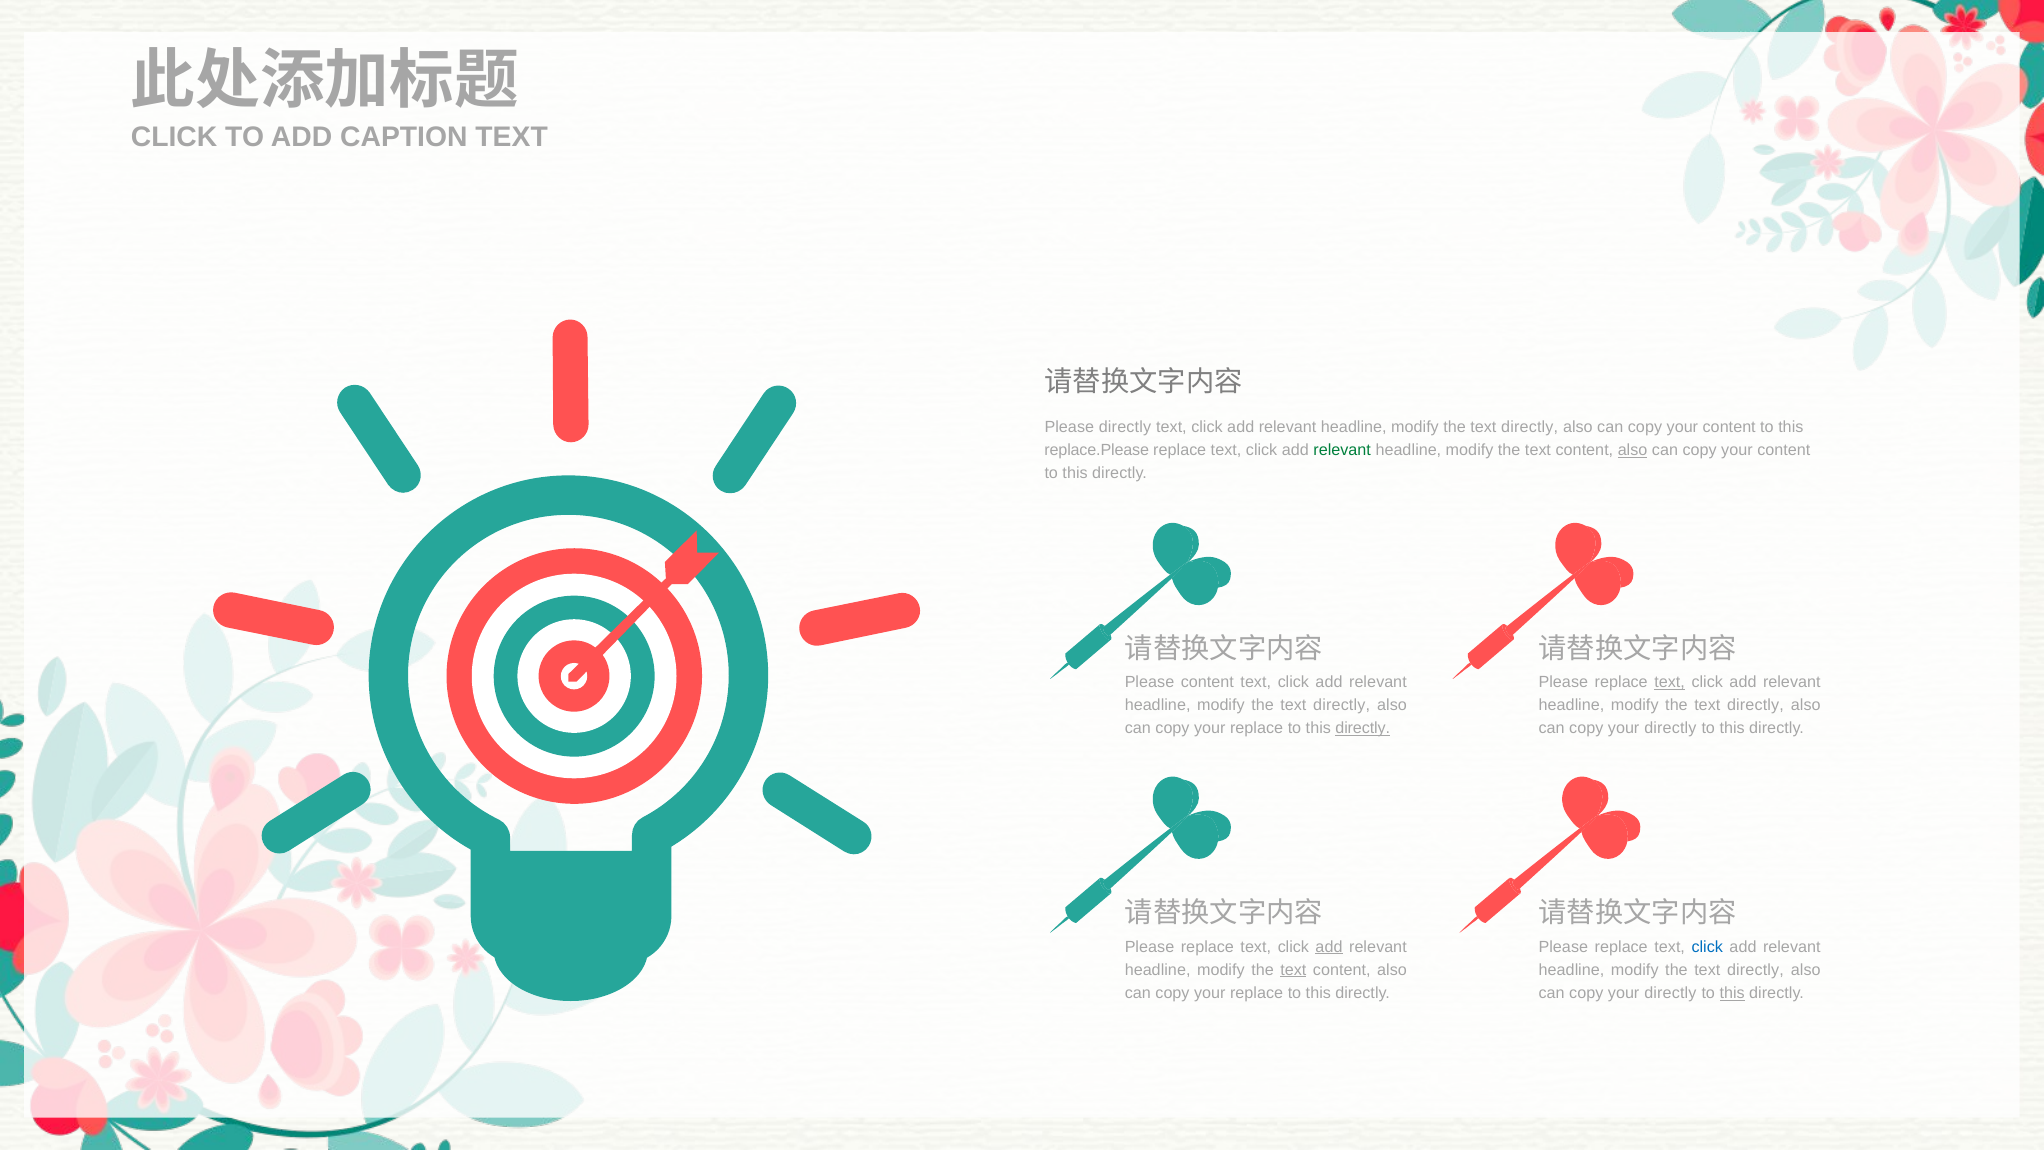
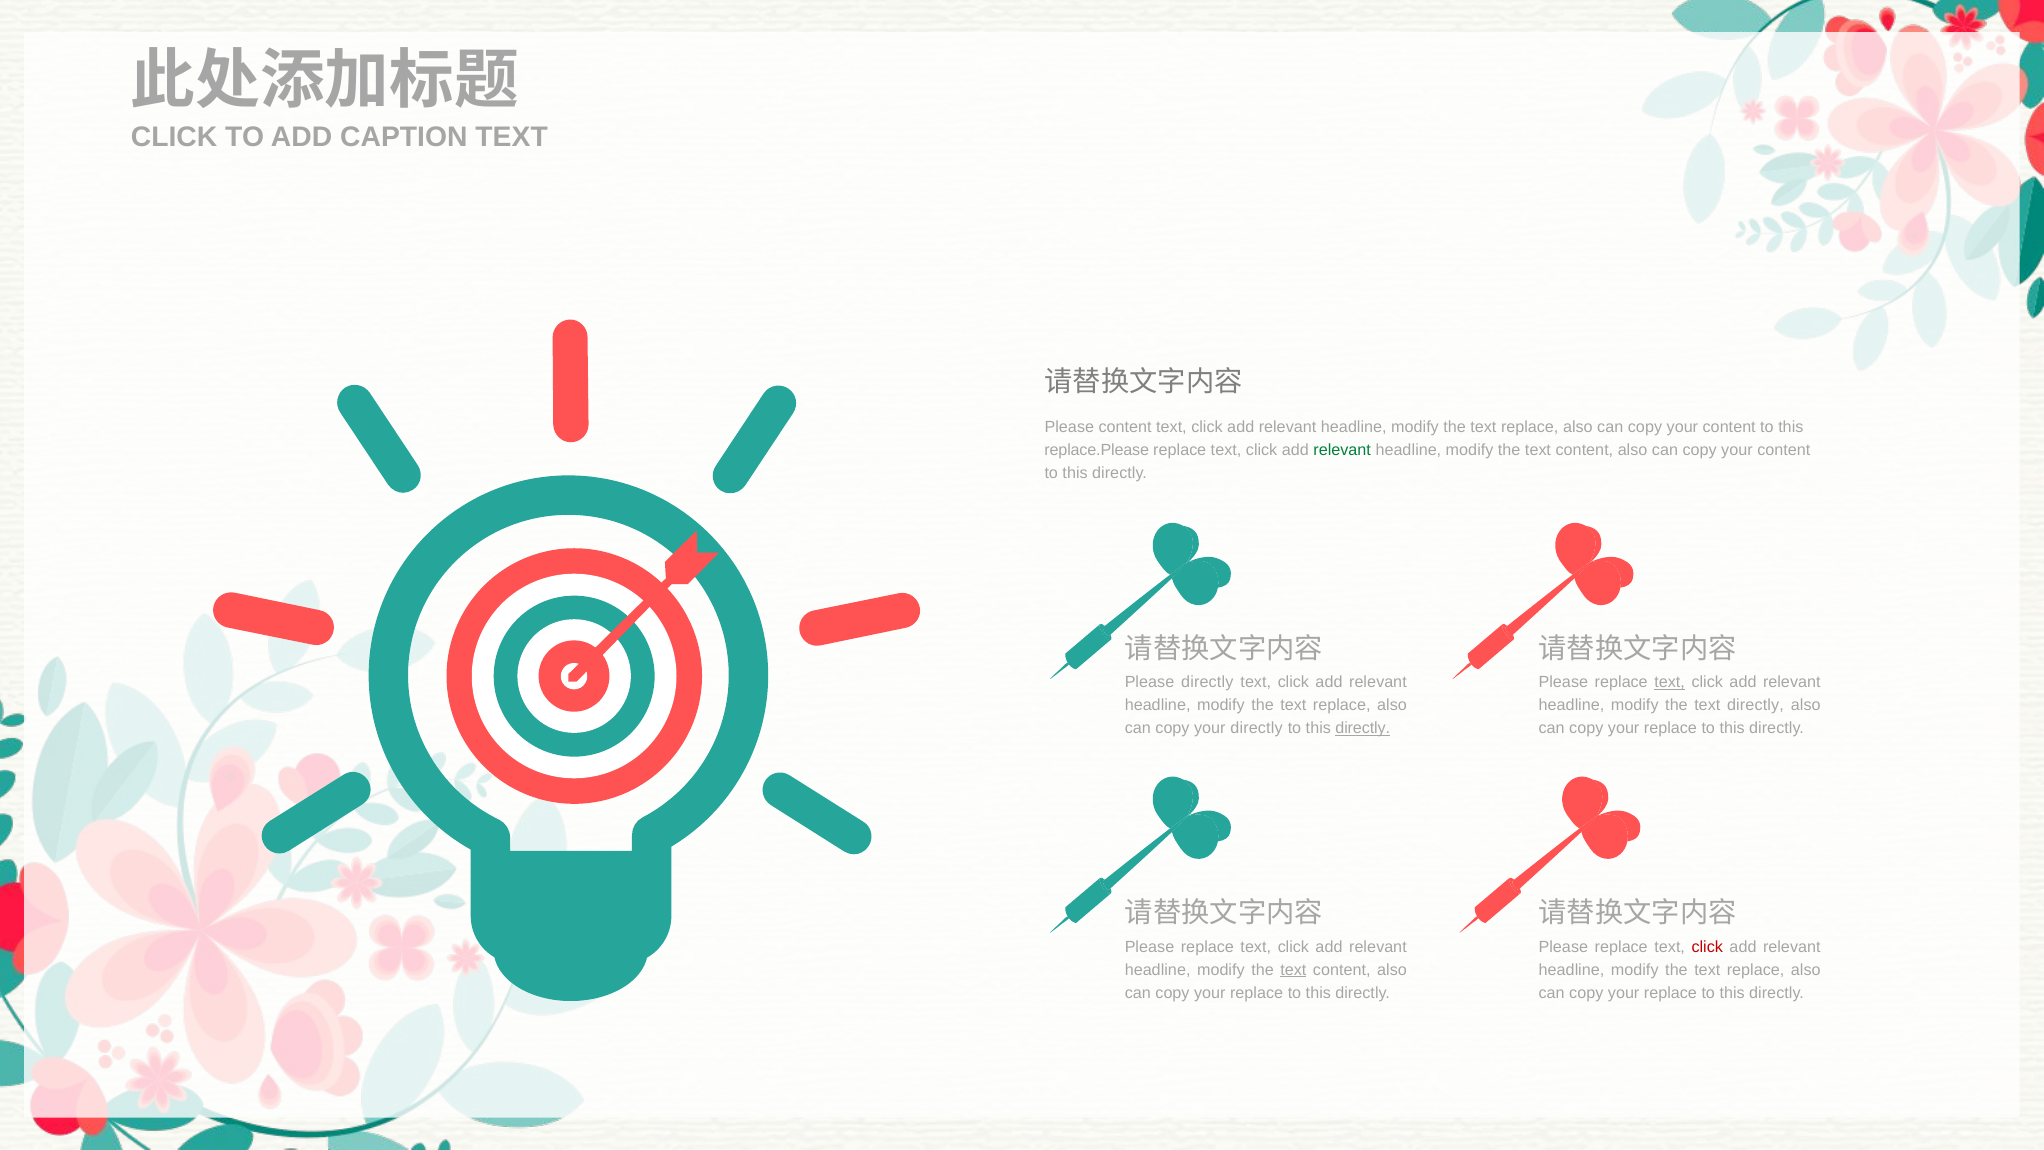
Please directly: directly -> content (1125, 427)
directly: directly -> replace (1530, 427)
also underline: present -> none (1633, 450)
Please content: content -> directly (1207, 682)
directly: directly -> replace (1342, 705)
replace: replace -> directly (1257, 728)
directly: directly -> replace (1670, 728)
add underline: present -> none (1329, 947)
click colour: blue -> red (1707, 947)
directly: directly -> replace (1756, 970)
directly: directly -> replace (1670, 993)
this underline: present -> none (1732, 993)
